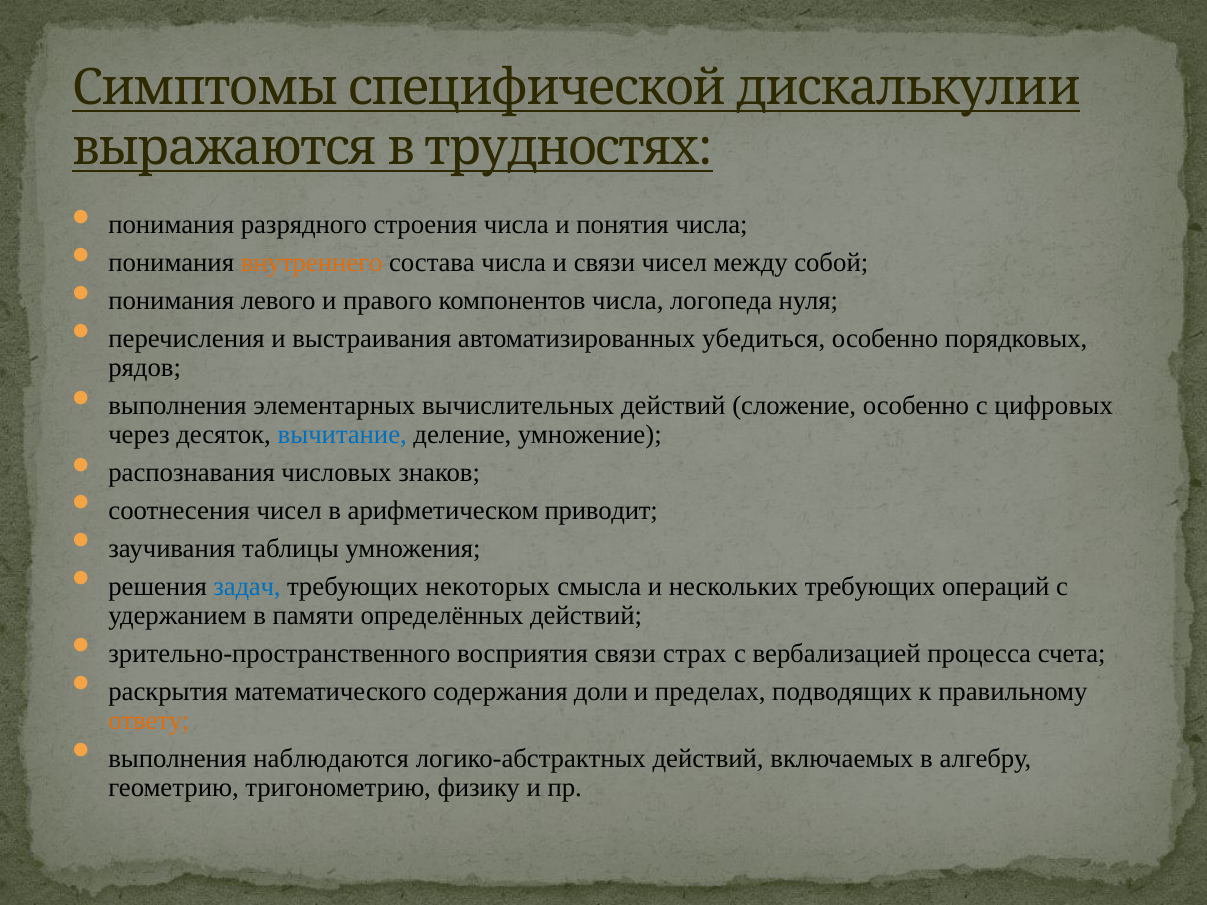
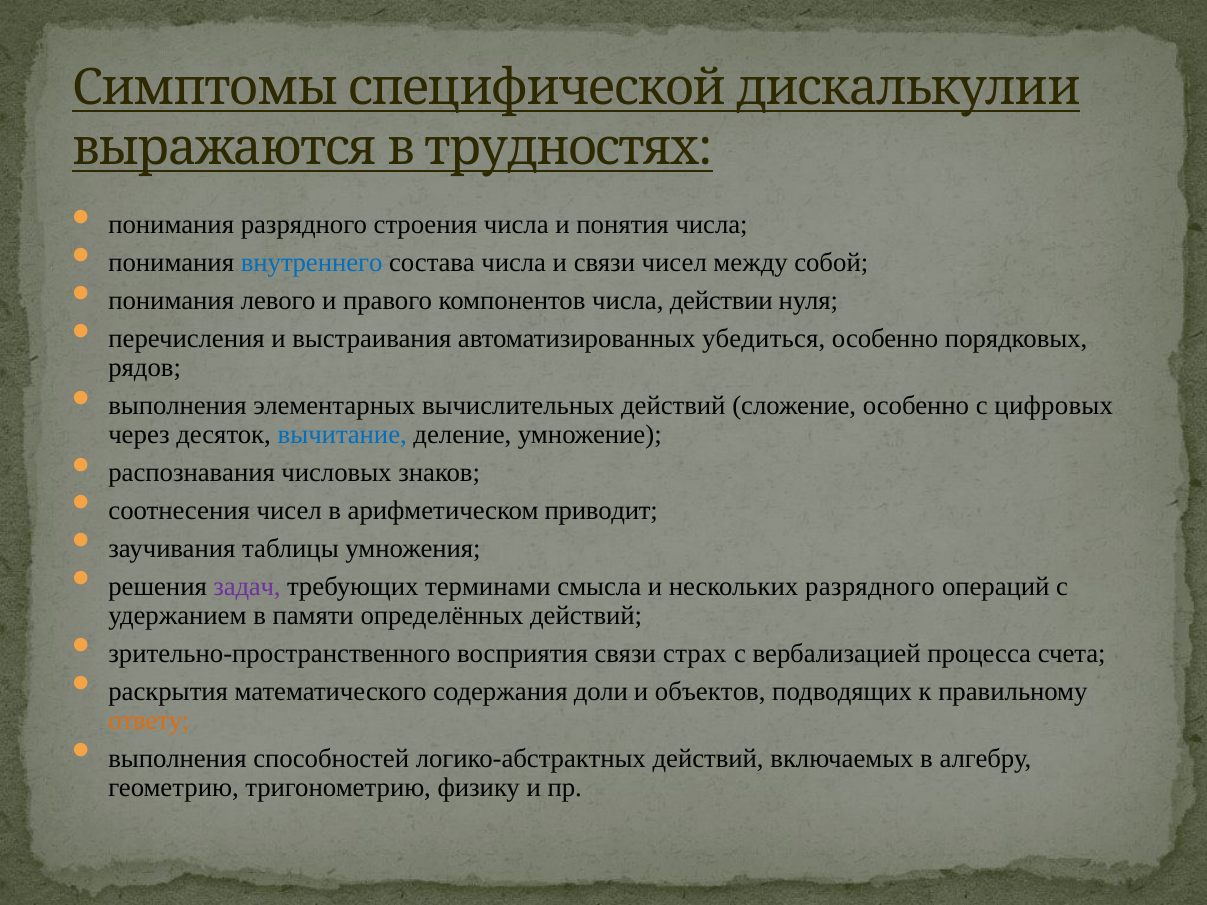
внутреннего colour: orange -> blue (312, 263)
логопеда: логопеда -> действии (721, 301)
задач colour: blue -> purple (247, 587)
некоторых: некоторых -> терминами (488, 587)
нескольких требующих: требующих -> разрядного (870, 587)
пределах: пределах -> объектов (710, 692)
наблюдаются: наблюдаются -> способностей (331, 758)
